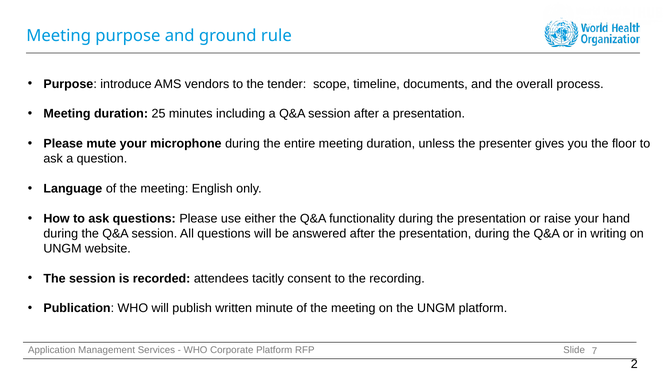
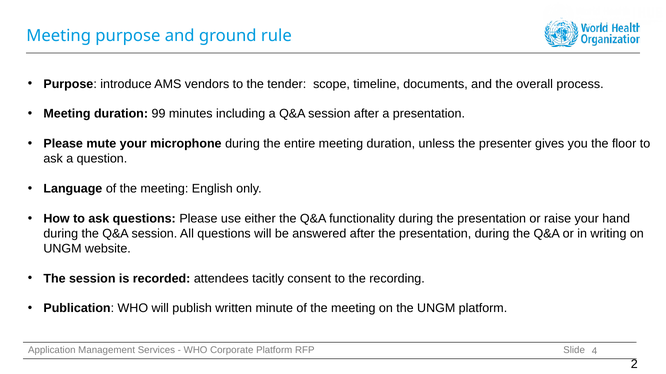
25: 25 -> 99 (159, 114)
7: 7 -> 4 (595, 351)
